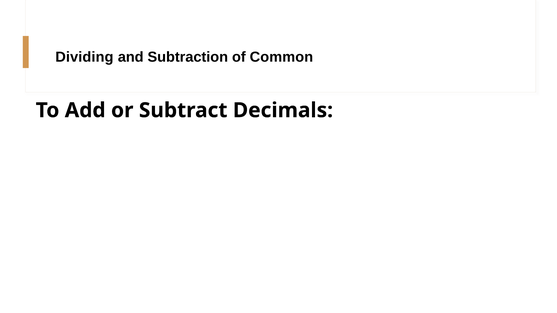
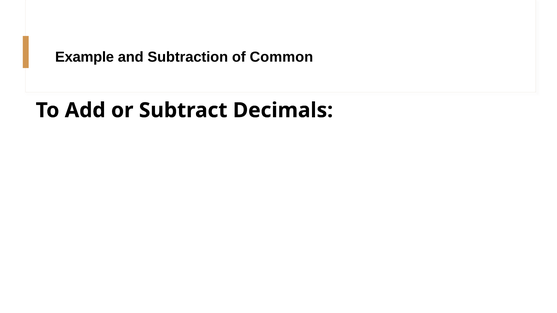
Dividing: Dividing -> Example (85, 57)
